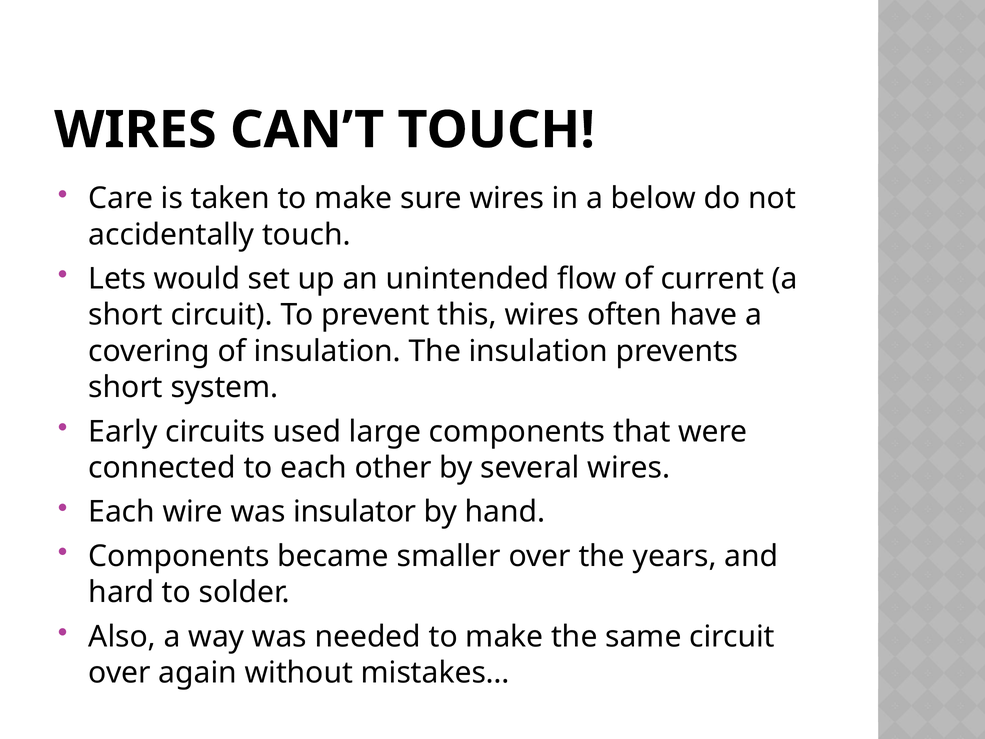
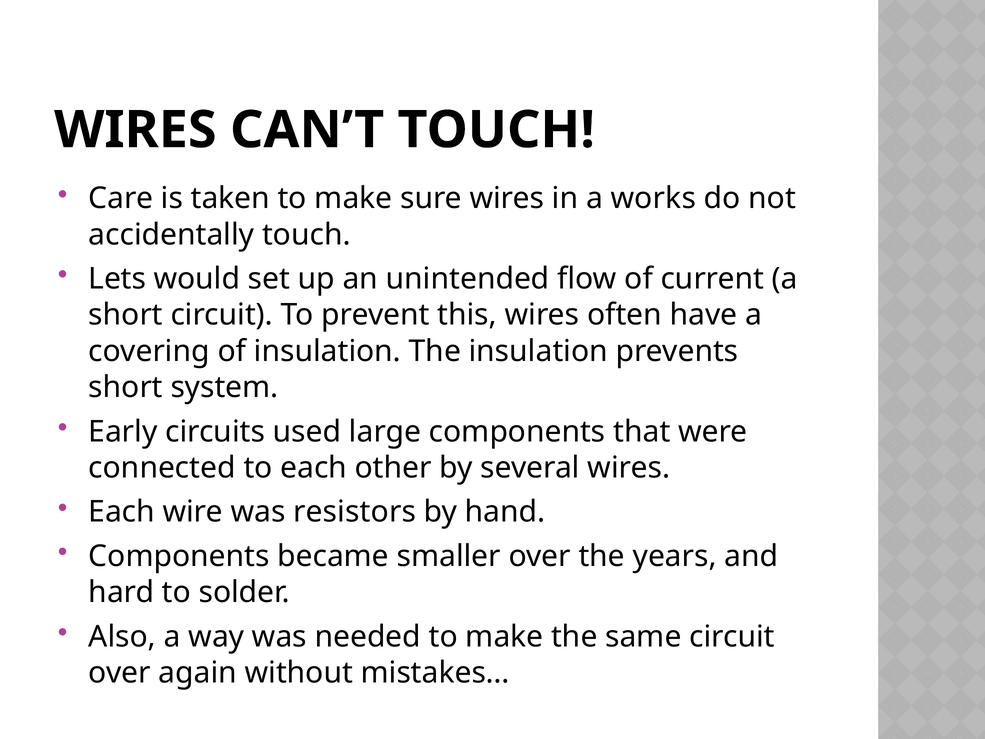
below: below -> works (653, 198)
insulator: insulator -> resistors (355, 512)
